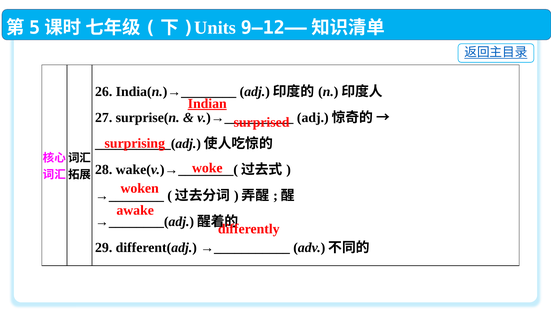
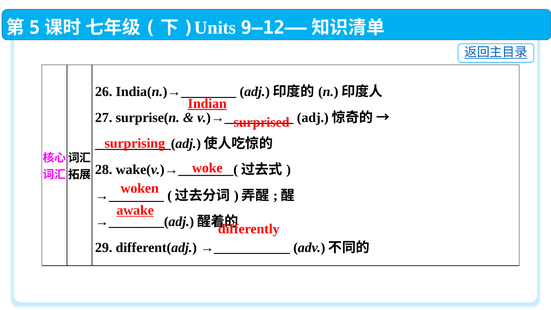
awake underline: none -> present (135, 210)
